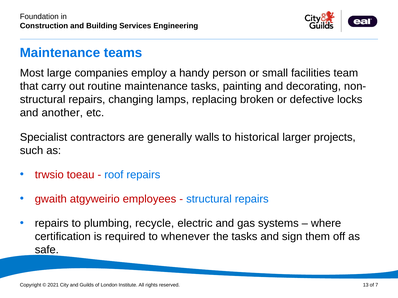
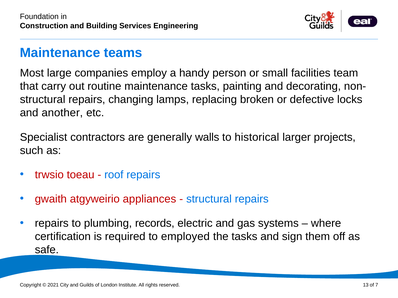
employees: employees -> appliances (149, 199)
recycle: recycle -> records (155, 224)
whenever: whenever -> employed (185, 237)
